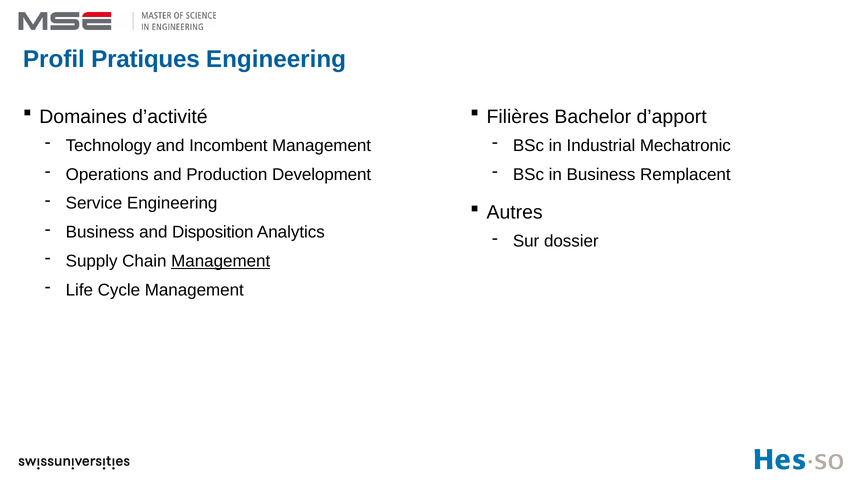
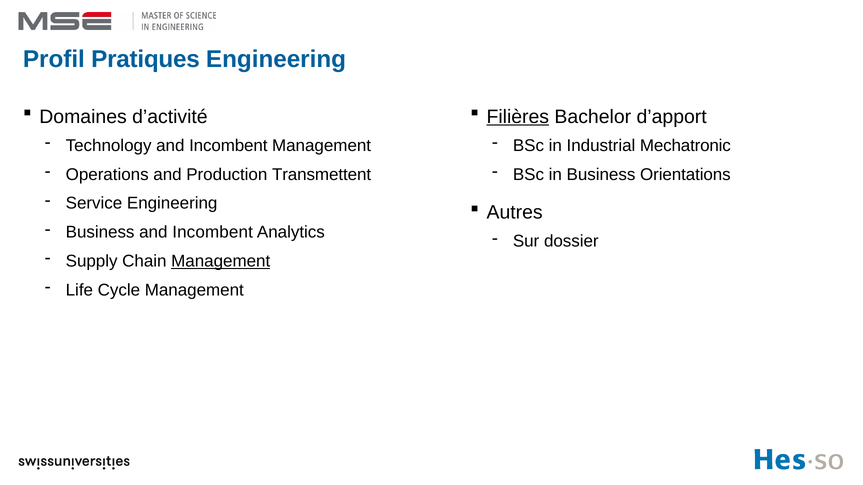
Filières underline: none -> present (518, 117)
Remplacent: Remplacent -> Orientations (685, 175)
Development: Development -> Transmettent (322, 175)
Business and Disposition: Disposition -> Incombent (213, 232)
